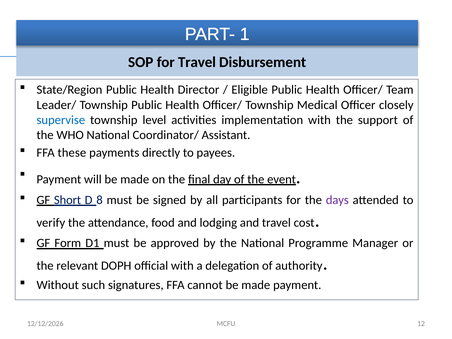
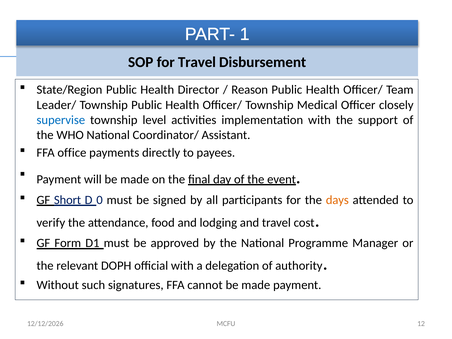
Eligible: Eligible -> Reason (250, 90)
these: these -> office (72, 153)
8: 8 -> 0 (100, 200)
days colour: purple -> orange (337, 200)
